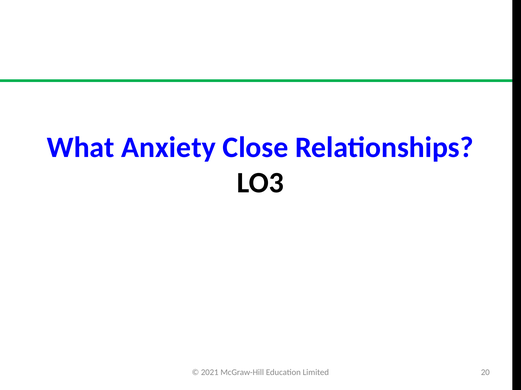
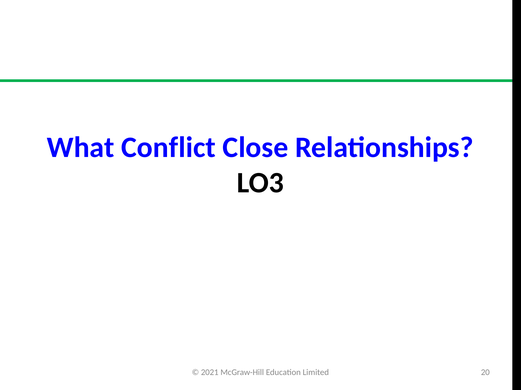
Anxiety: Anxiety -> Conflict (168, 148)
